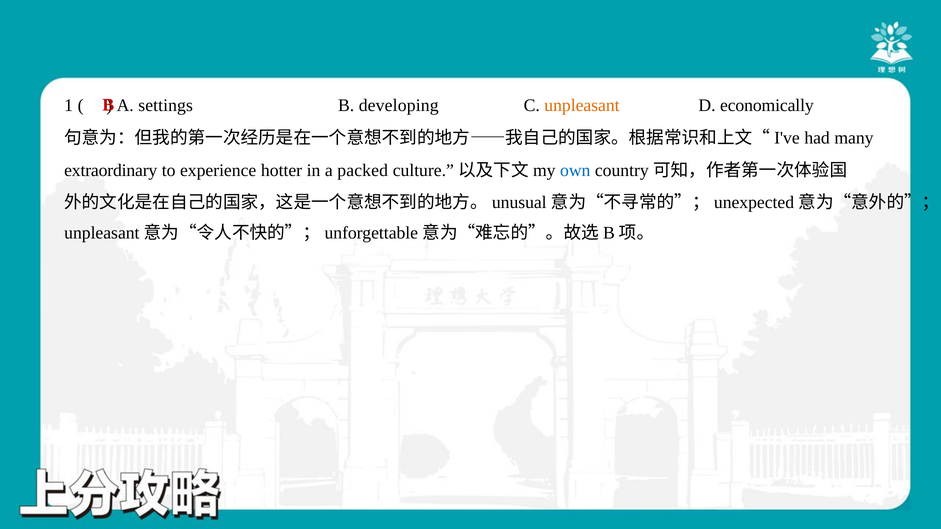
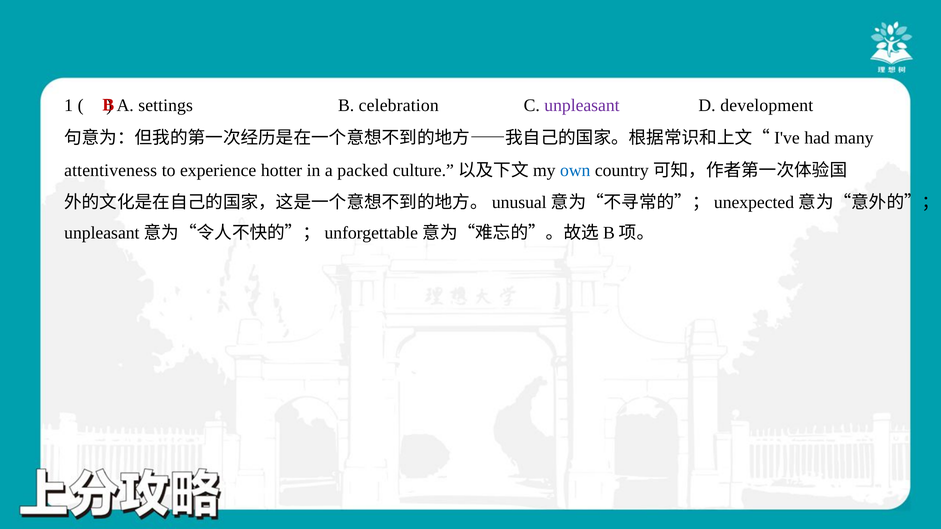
developing: developing -> celebration (399, 105)
unpleasant colour: orange -> purple (582, 105)
economically: economically -> development (767, 105)
extraordinary: extraordinary -> attentiveness (111, 170)
